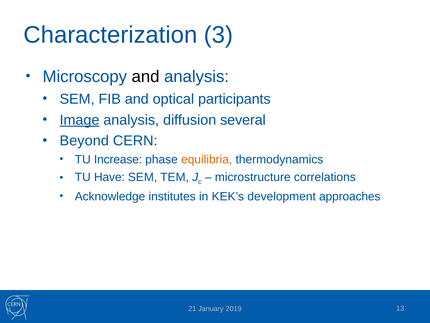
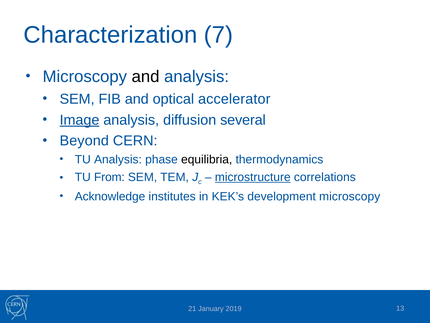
3: 3 -> 7 (219, 35)
participants: participants -> accelerator (234, 99)
TU Increase: Increase -> Analysis (118, 159)
equilibria colour: orange -> black (207, 159)
Have: Have -> From (109, 177)
microstructure underline: none -> present (253, 177)
development approaches: approaches -> microscopy (350, 196)
